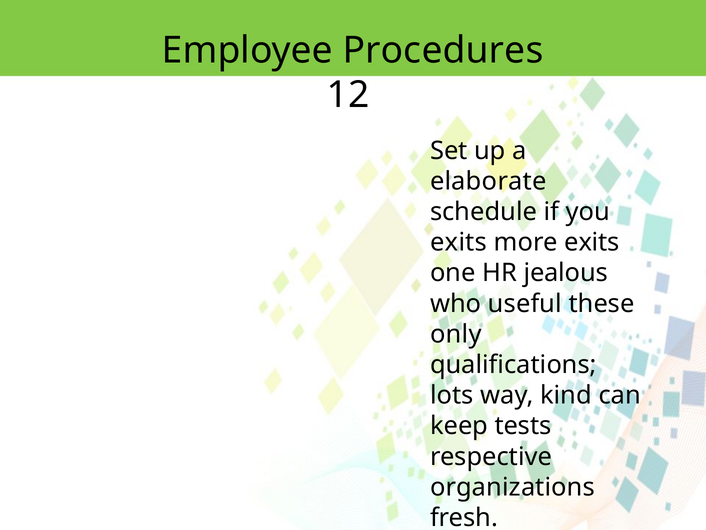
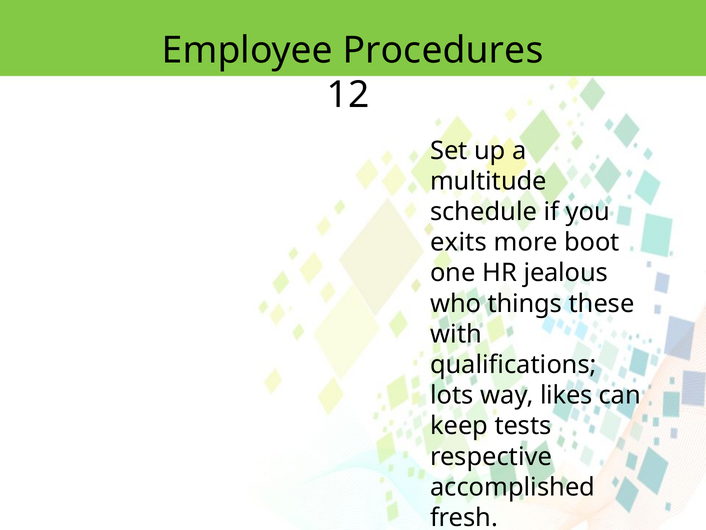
elaborate: elaborate -> multitude (488, 181)
more exits: exits -> boot (592, 242)
useful: useful -> things (525, 303)
only: only -> with (456, 334)
kind: kind -> likes (566, 395)
organizations: organizations -> accomplished (513, 487)
